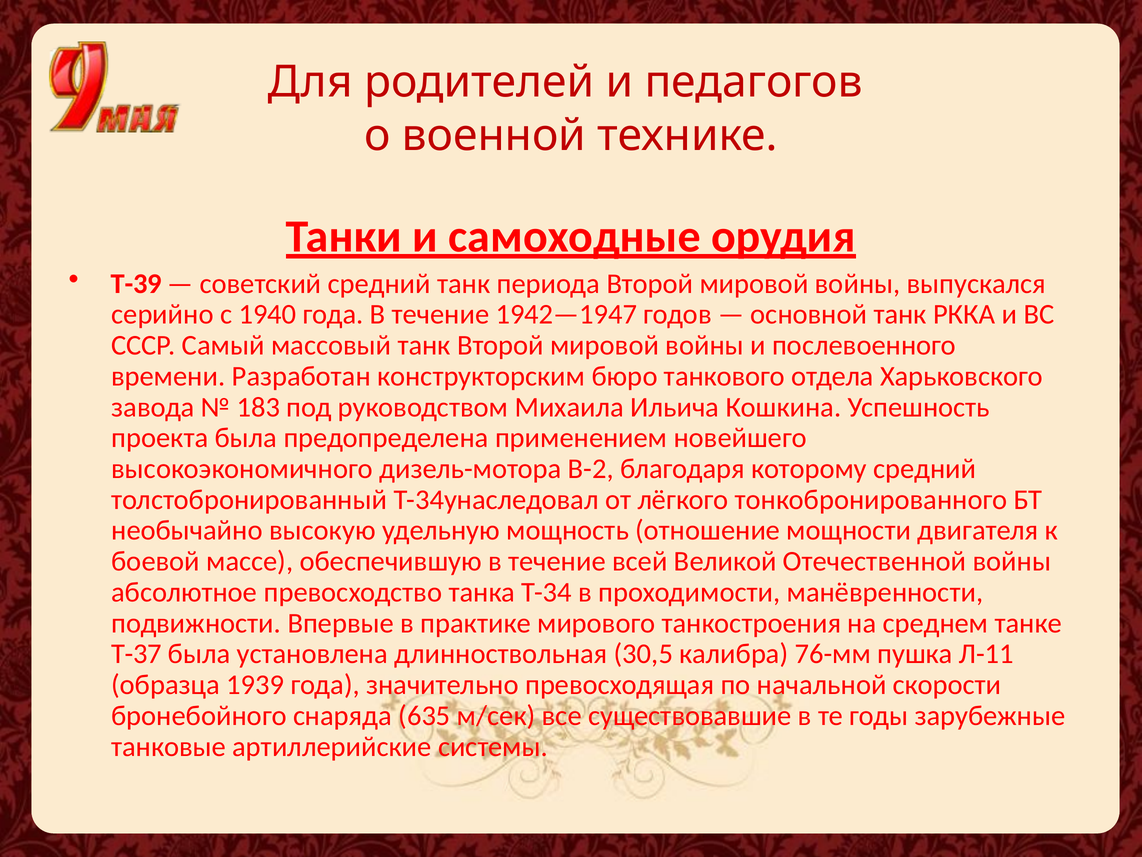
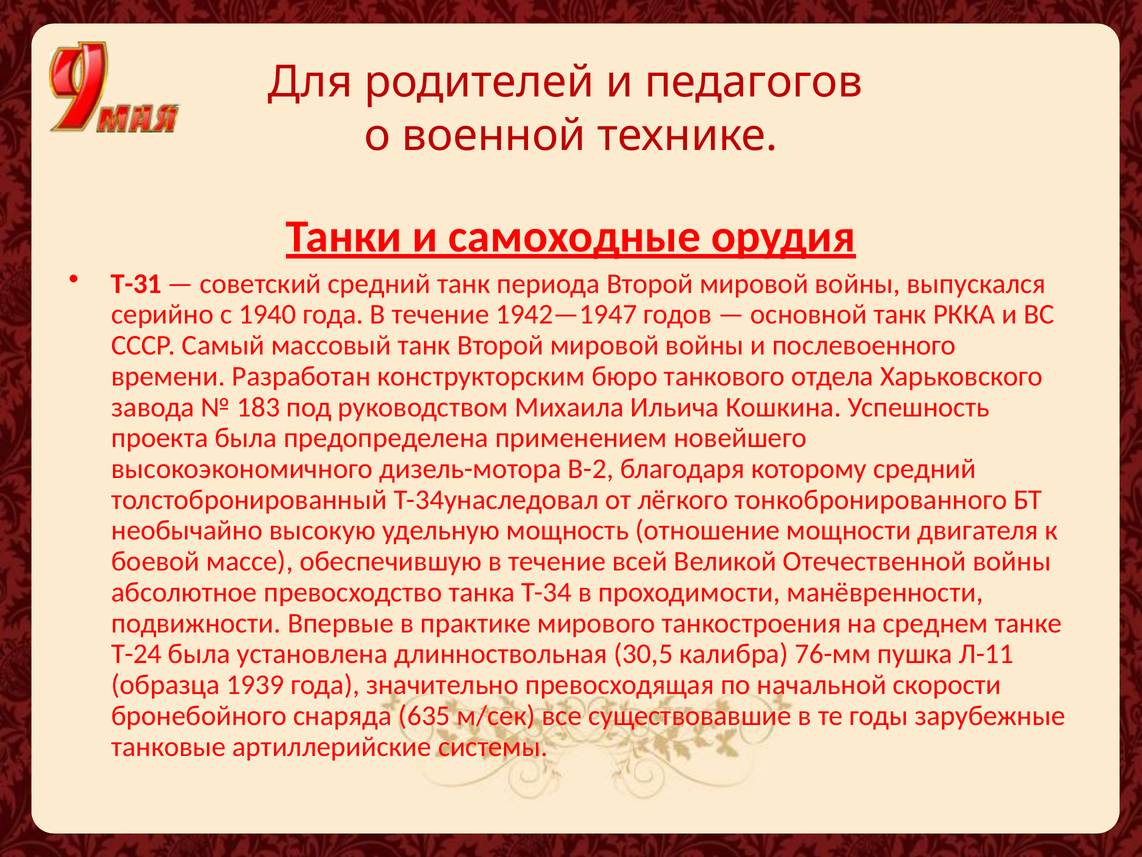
T-39: T-39 -> T-31 (136, 283)
Т-37: Т-37 -> Т-24 (137, 654)
